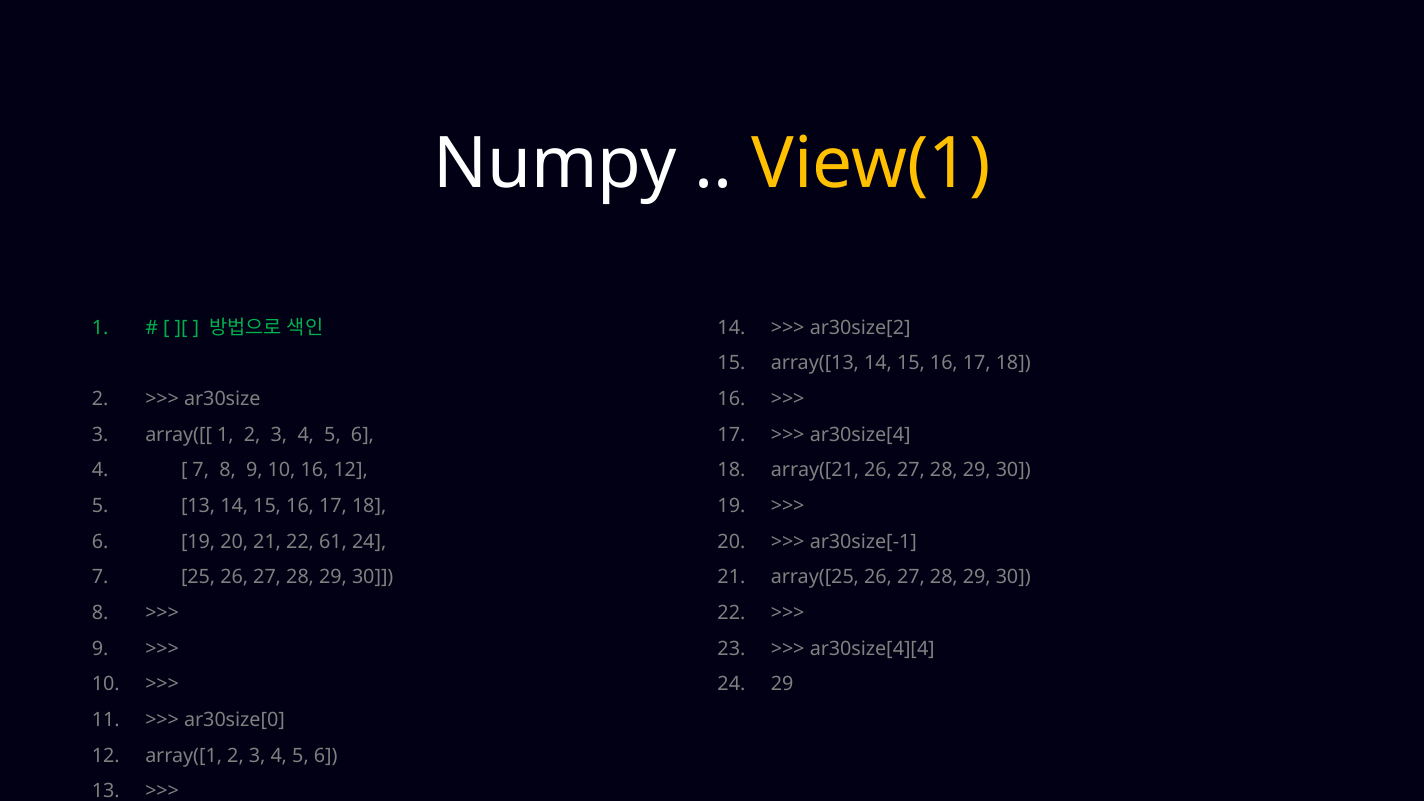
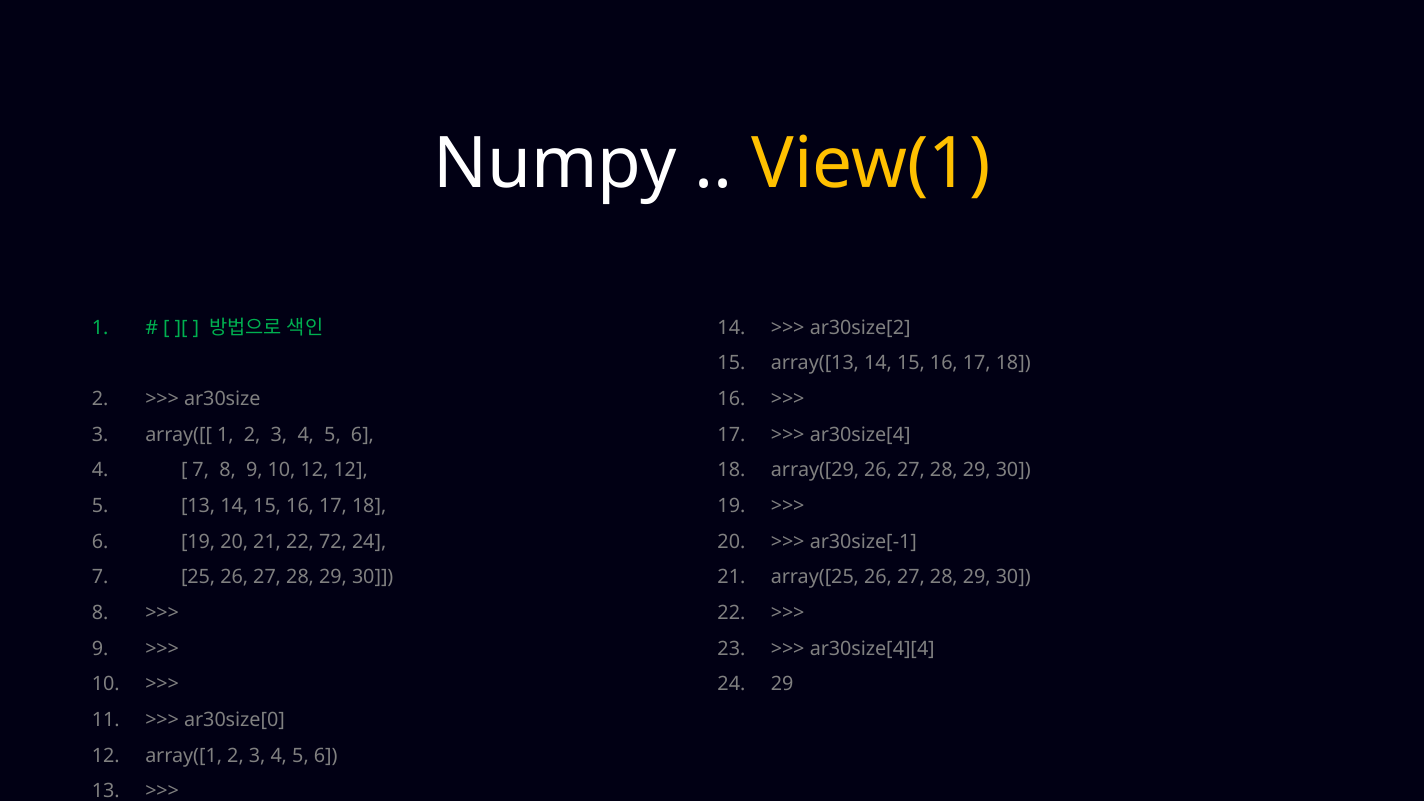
10 16: 16 -> 12 (315, 470)
array([21: array([21 -> array([29 (815, 470)
61: 61 -> 72 (333, 542)
